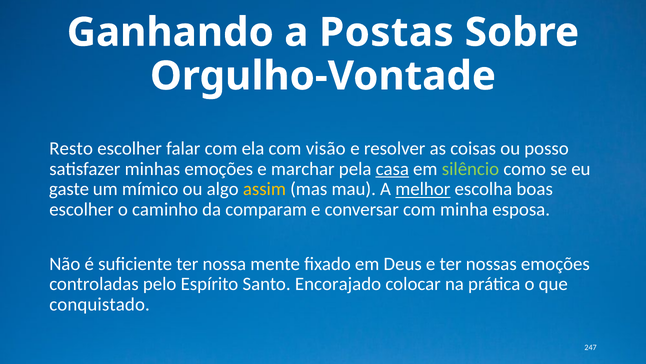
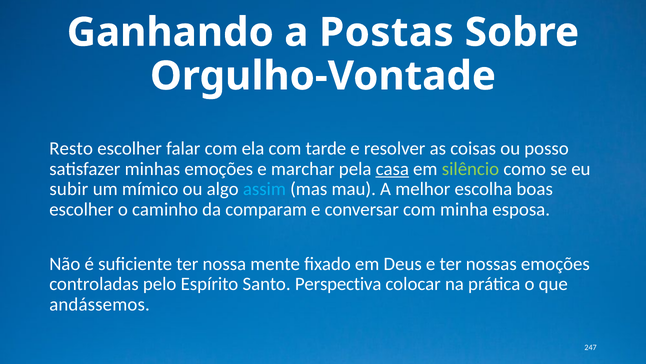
visão: visão -> tarde (326, 148)
gaste: gaste -> subir (69, 189)
assim colour: yellow -> light blue (264, 189)
melhor underline: present -> none (423, 189)
Encorajado: Encorajado -> Perspectiva (338, 284)
conquistado: conquistado -> andássemos (100, 304)
